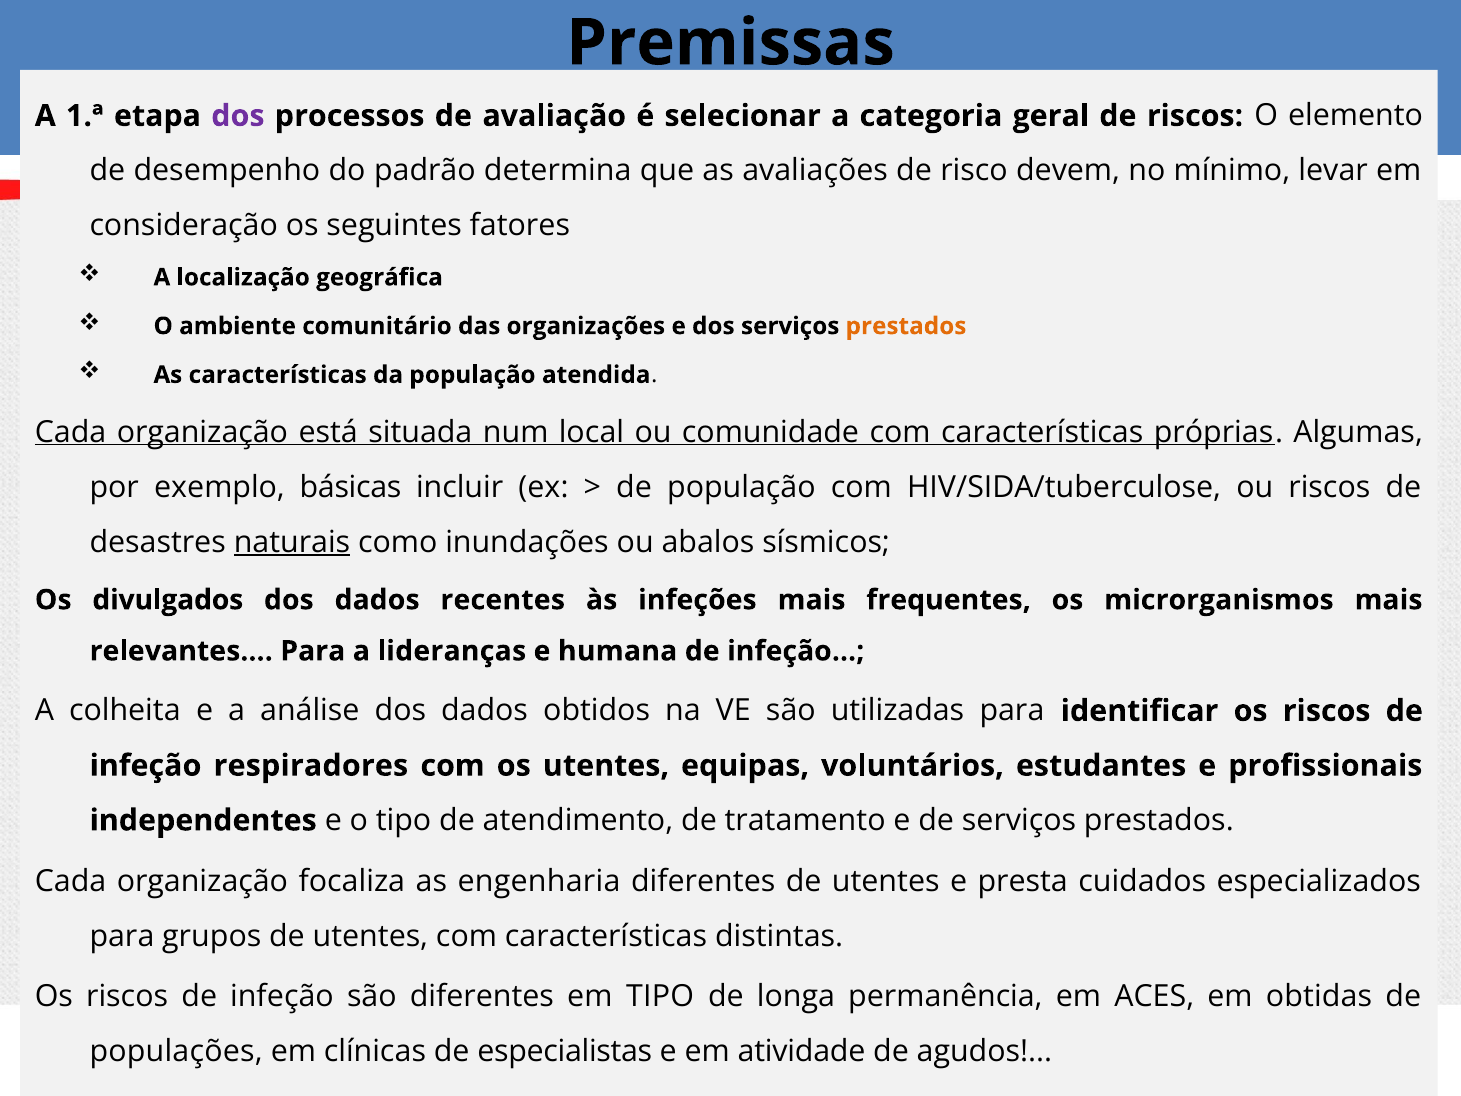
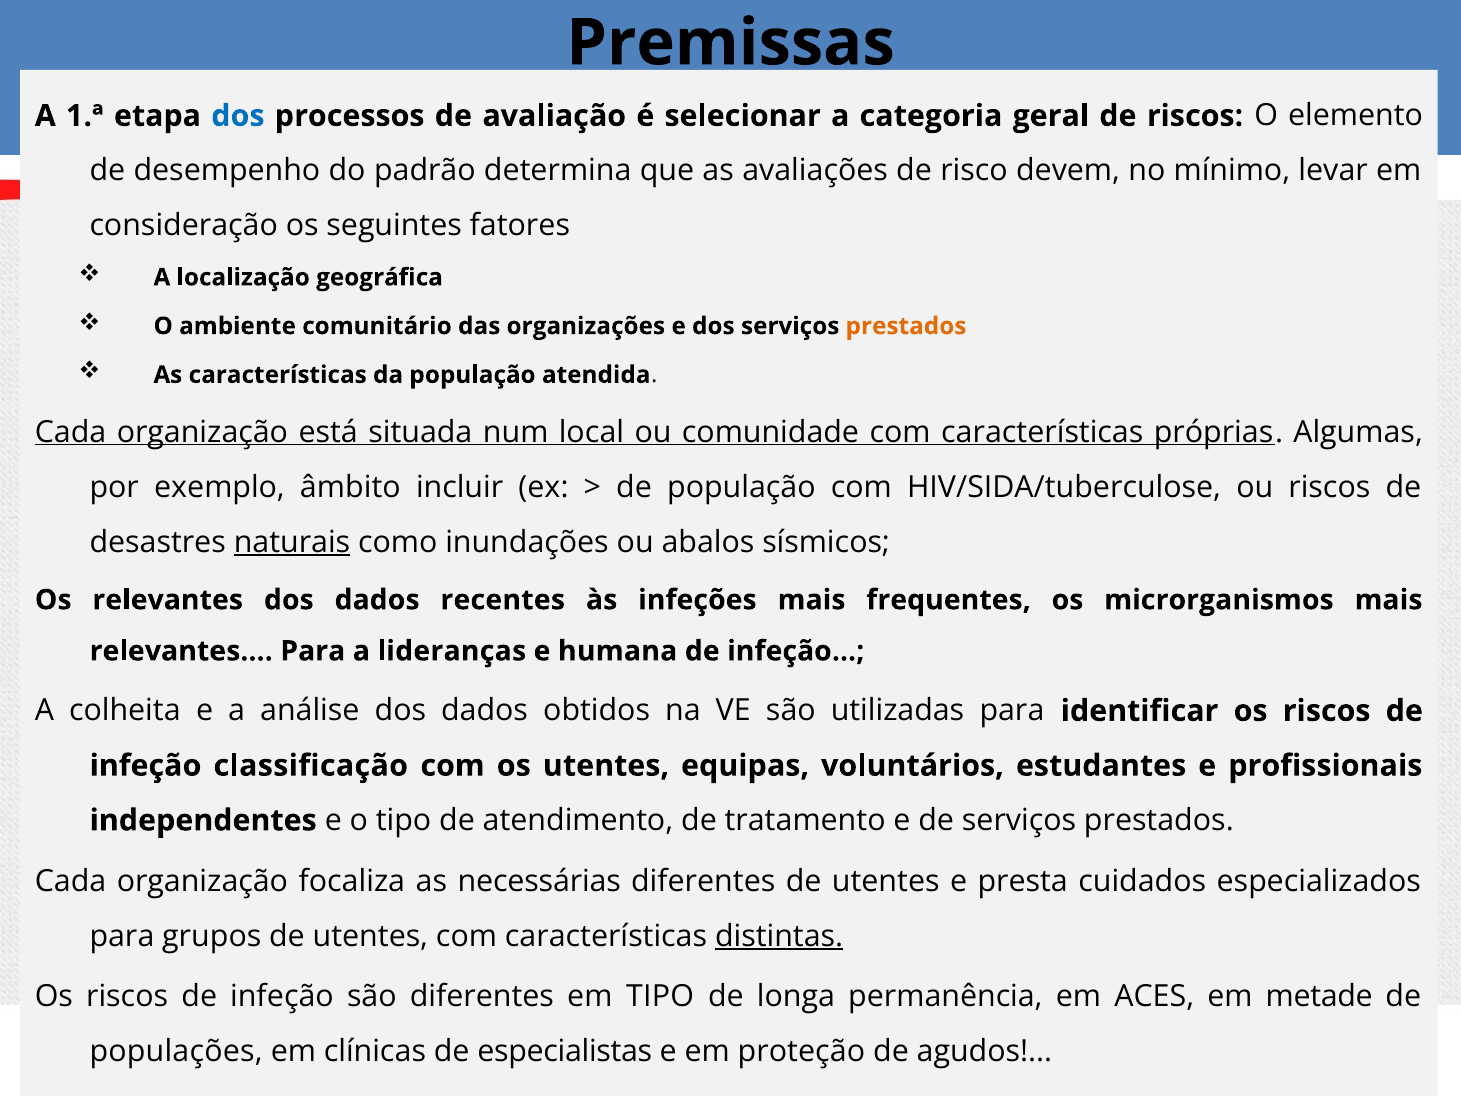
dos colour: purple -> blue (238, 116)
básicas: básicas -> âmbito (350, 487)
divulgados: divulgados -> relevantes (168, 600)
respiradores: respiradores -> classificação (311, 765)
engenharia: engenharia -> necessárias (539, 881)
distintas underline: none -> present (779, 936)
obtidas: obtidas -> metade (1319, 997)
atividade: atividade -> proteção (801, 1051)
